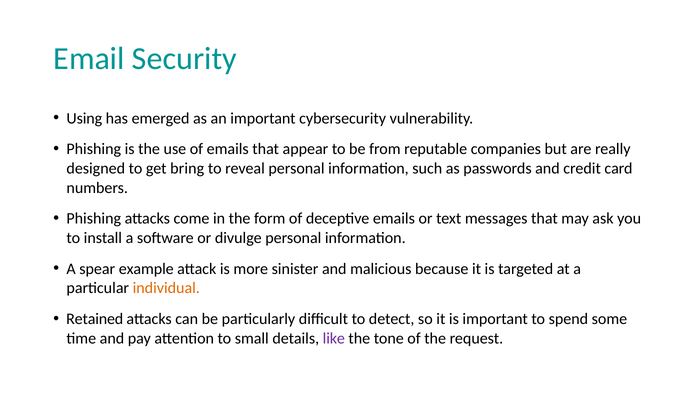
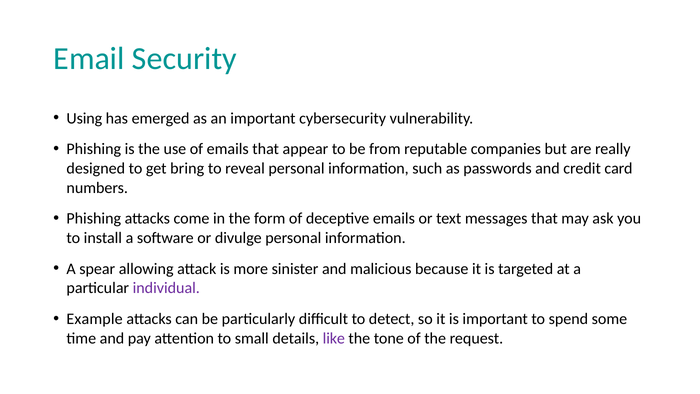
example: example -> allowing (146, 269)
individual colour: orange -> purple (166, 288)
Retained: Retained -> Example (95, 319)
